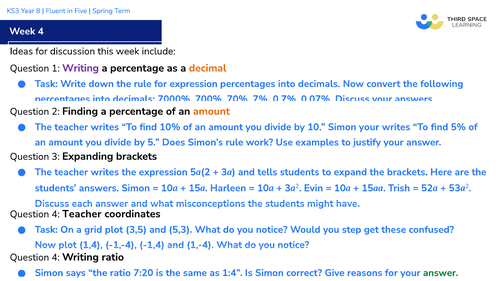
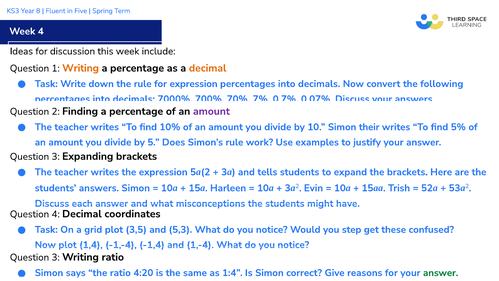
Writing colour: purple -> orange (81, 68)
amount colour: orange -> purple (211, 111)
Simon your: your -> their (369, 127)
4 Teacher: Teacher -> Decimal (82, 214)
4: 4 -> 3 (56, 257)
7:20: 7:20 -> 4:20 (143, 273)
